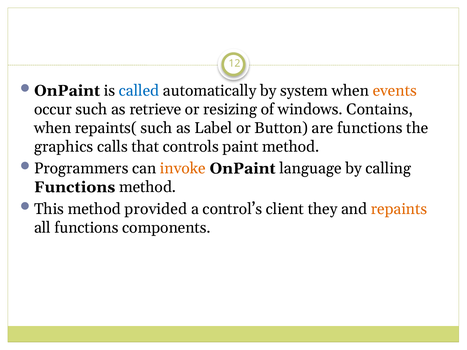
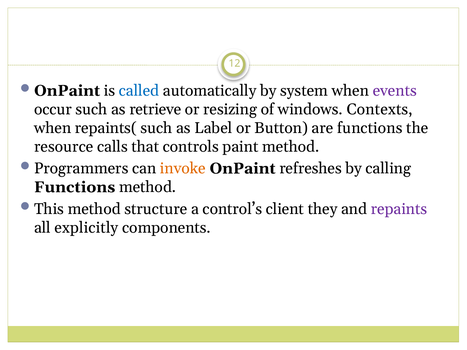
events colour: orange -> purple (395, 91)
Contains: Contains -> Contexts (380, 109)
graphics: graphics -> resource (64, 147)
language: language -> refreshes (311, 169)
provided: provided -> structure (156, 209)
repaints colour: orange -> purple (399, 209)
all functions: functions -> explicitly (86, 228)
